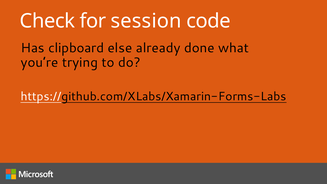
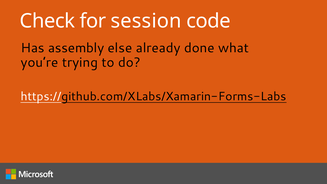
clipboard: clipboard -> assembly (76, 48)
